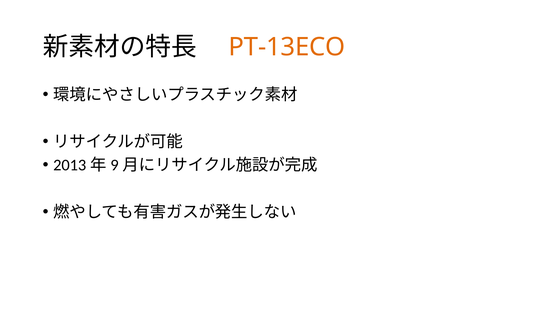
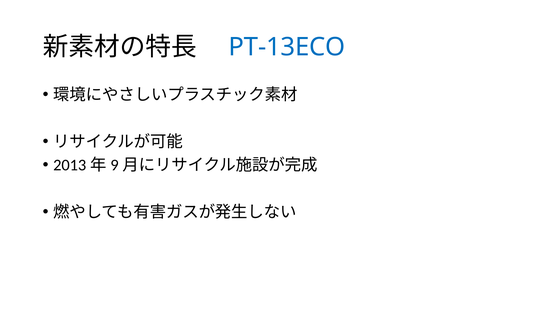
PT-13ECO colour: orange -> blue (287, 47)
